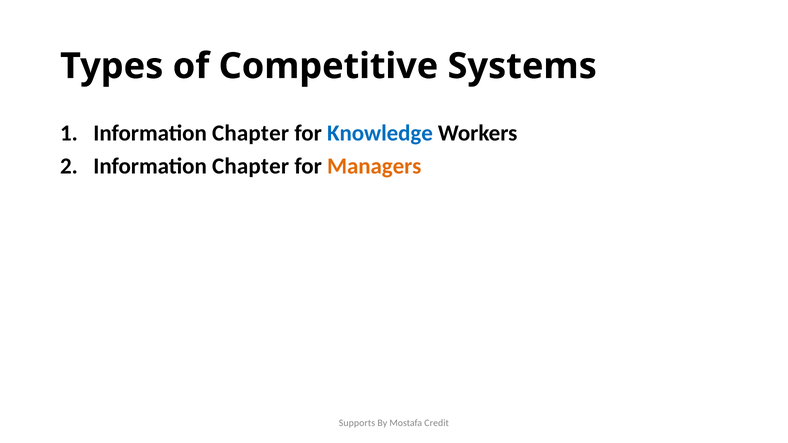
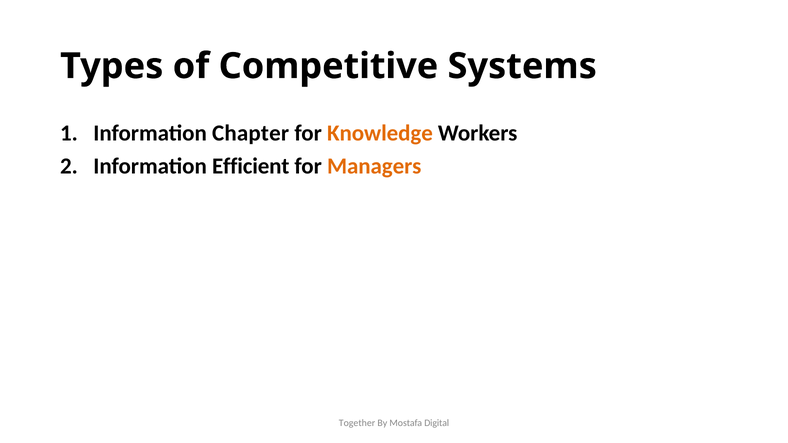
Knowledge colour: blue -> orange (380, 133)
Chapter: Chapter -> Efficient (251, 166)
Supports: Supports -> Together (357, 423)
Credit: Credit -> Digital (437, 423)
